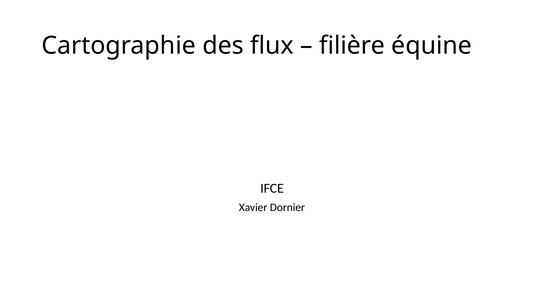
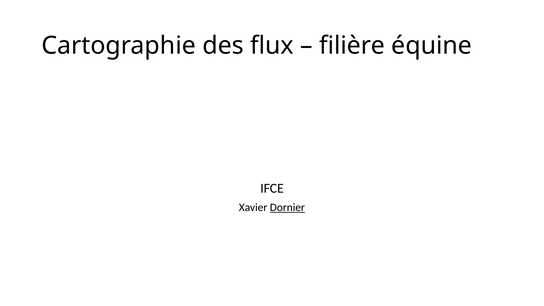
Dornier underline: none -> present (287, 208)
